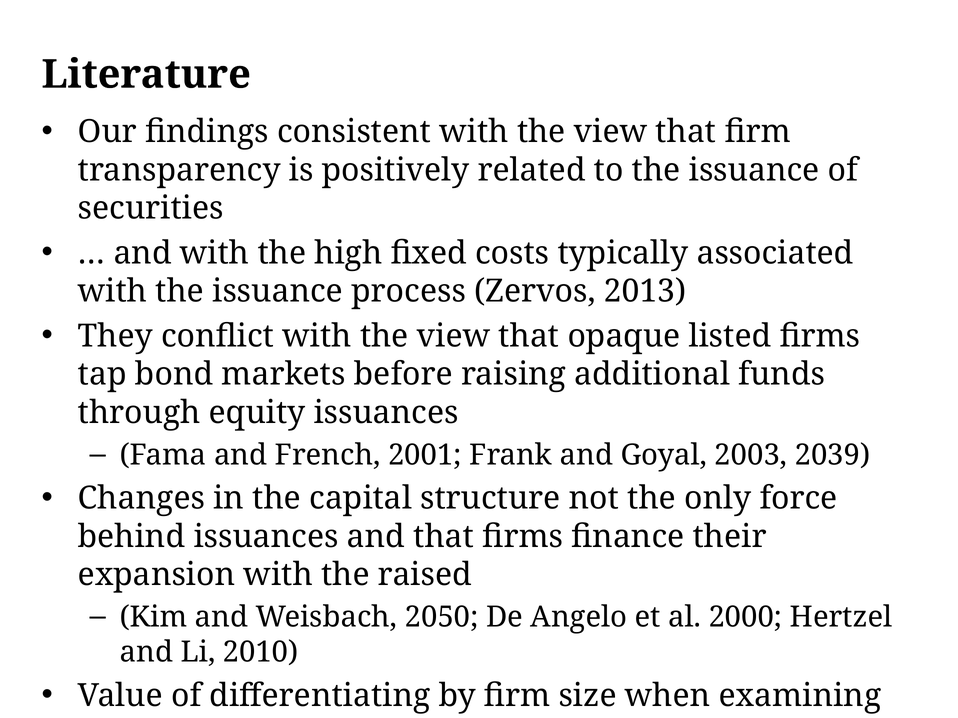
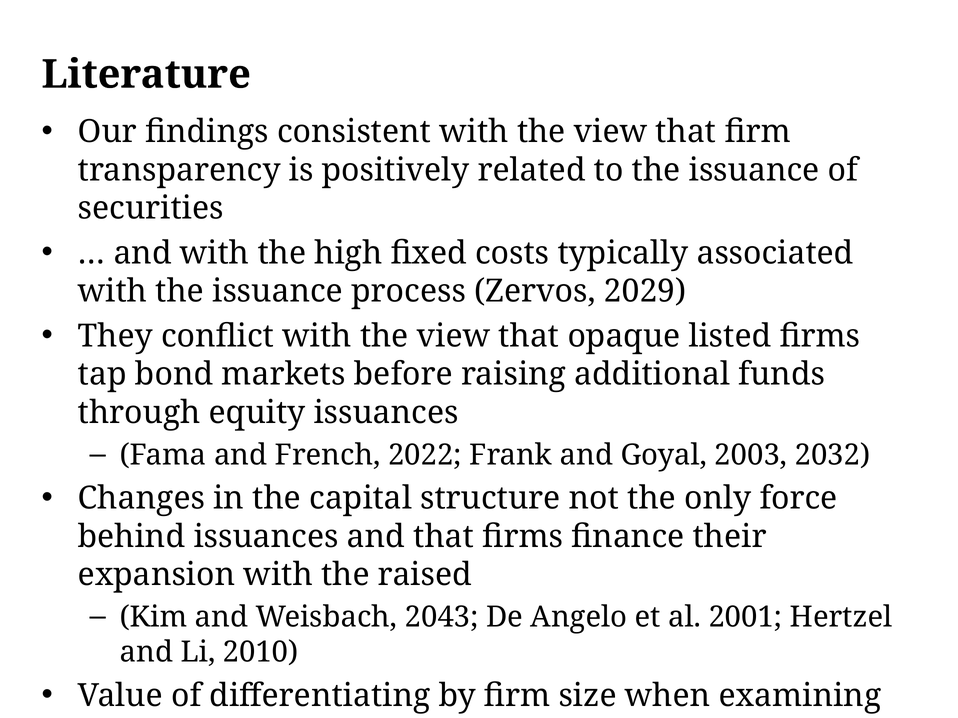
2013: 2013 -> 2029 (645, 292)
2001: 2001 -> 2022 (425, 455)
2039: 2039 -> 2032 (832, 455)
2050: 2050 -> 2043 (442, 618)
2000: 2000 -> 2001 (745, 618)
